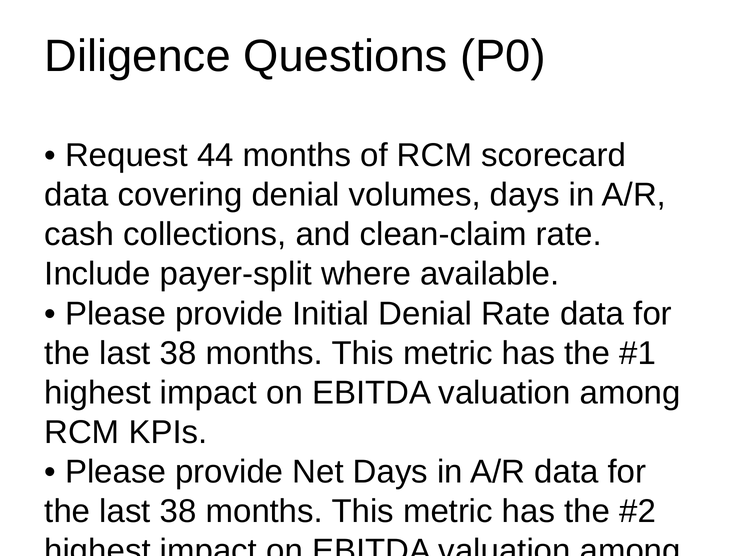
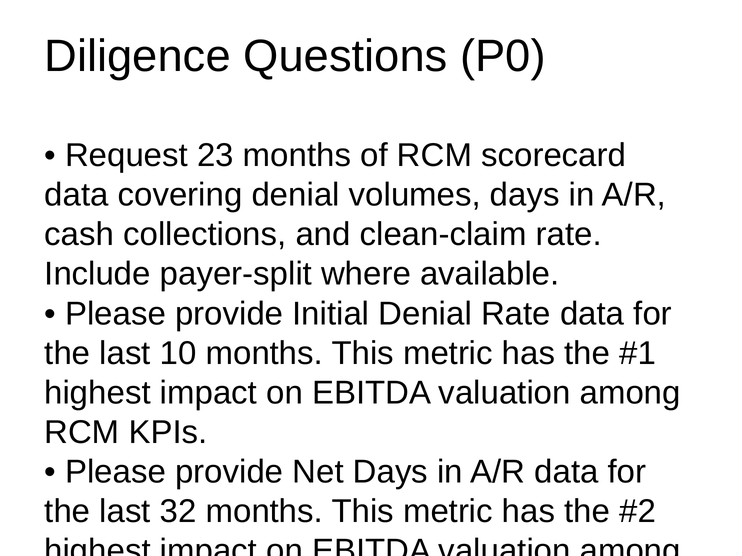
44: 44 -> 23 (215, 156)
38: 38 -> 10 (178, 354)
38: 38 -> 32 (178, 512)
